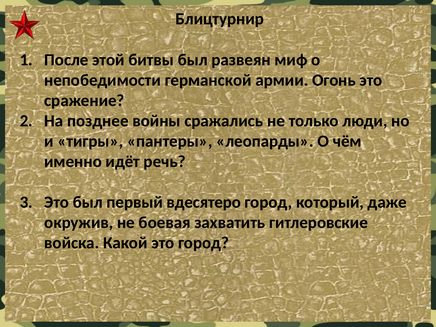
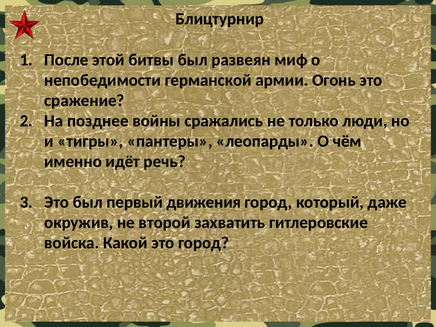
вдесятеро: вдесятеро -> движения (204, 202)
боевая: боевая -> второй (165, 223)
